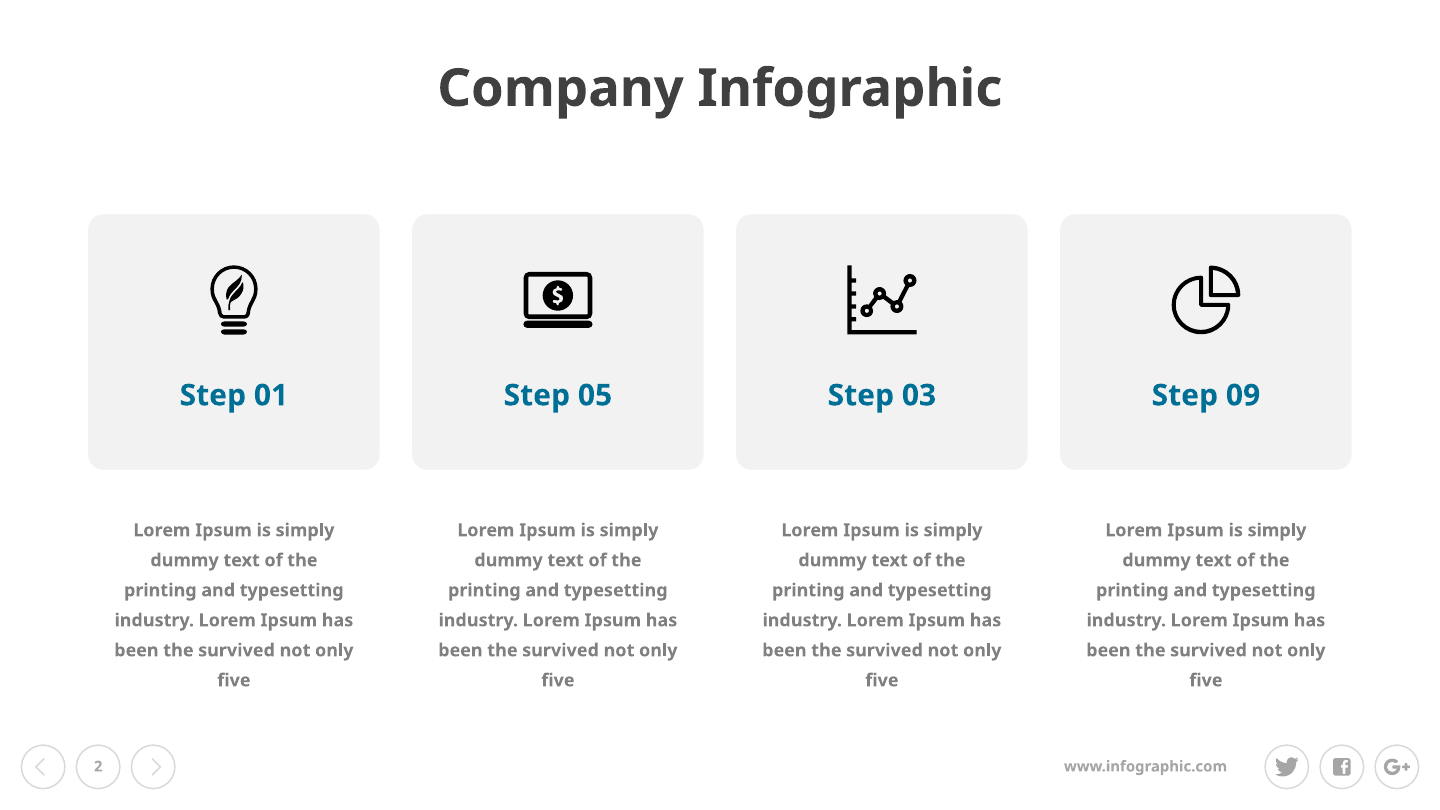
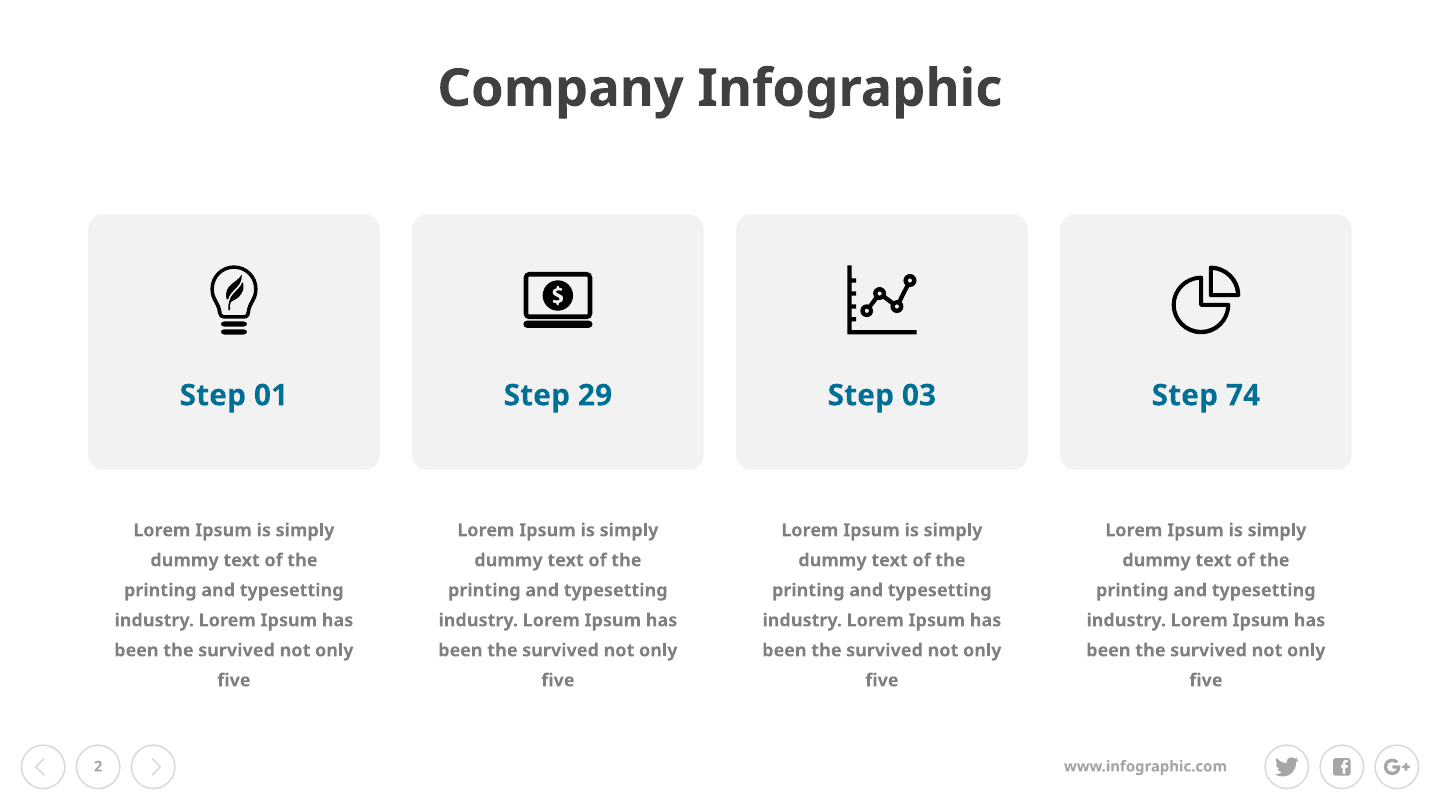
05: 05 -> 29 (595, 395)
09: 09 -> 74 (1243, 395)
